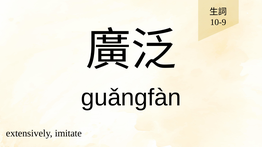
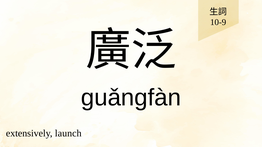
imitate: imitate -> launch (68, 134)
